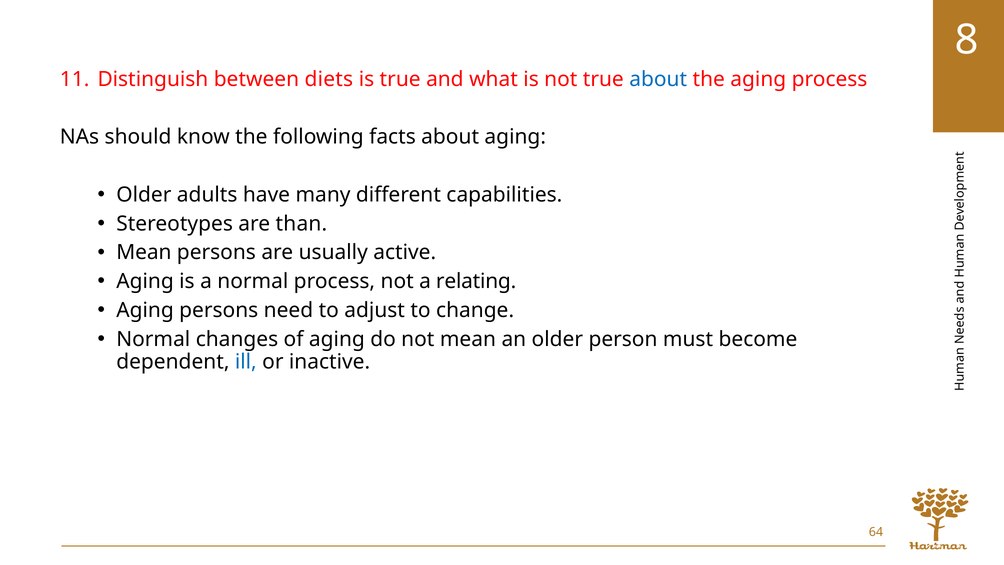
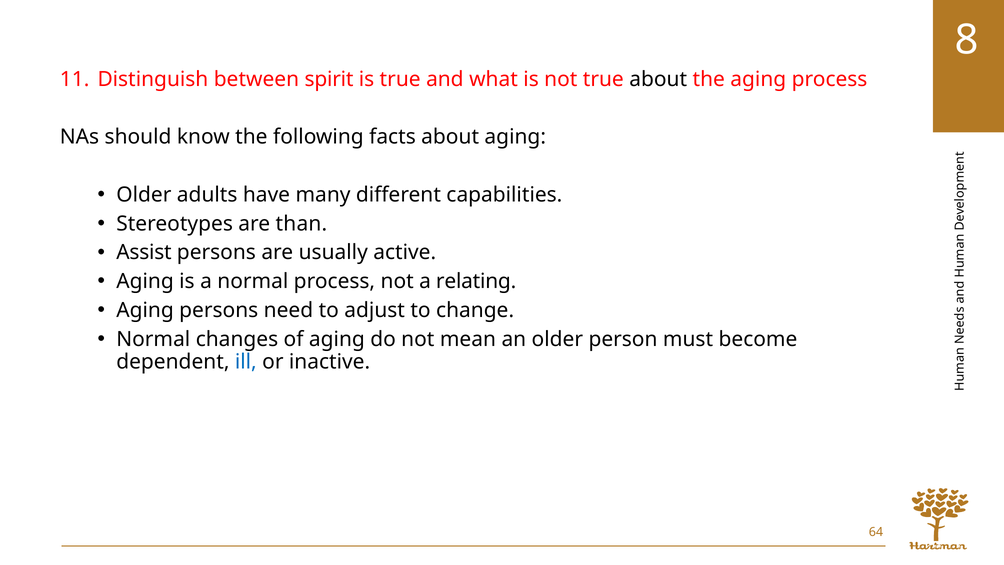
diets: diets -> spirit (329, 79)
about colour: blue -> black (658, 79)
Mean: Mean -> Assist (144, 252)
